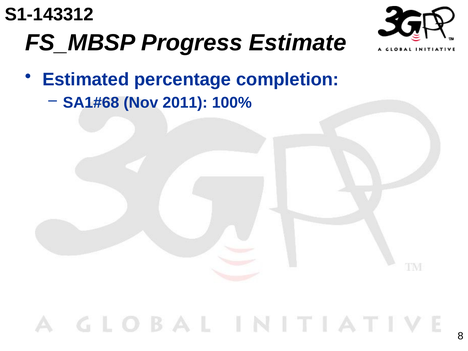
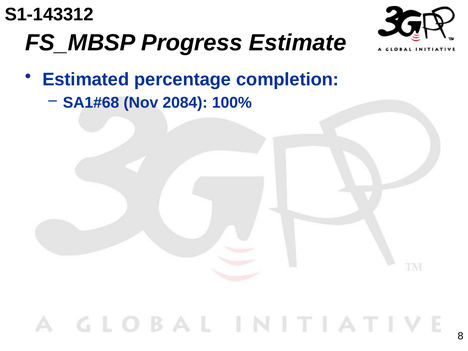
2011: 2011 -> 2084 (185, 103)
